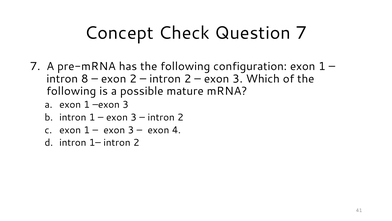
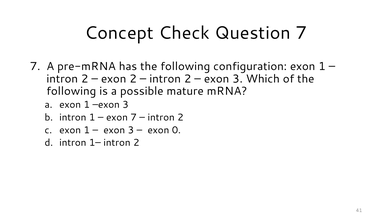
8: 8 -> 2 (85, 79)
3: 3 -> 7 (134, 117)
4: 4 -> 0 (176, 130)
